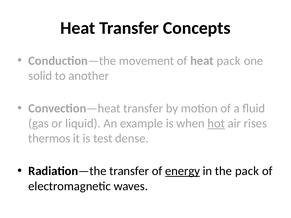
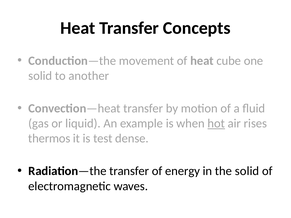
heat pack: pack -> cube (229, 61)
energy underline: present -> none (183, 171)
the pack: pack -> solid (247, 171)
